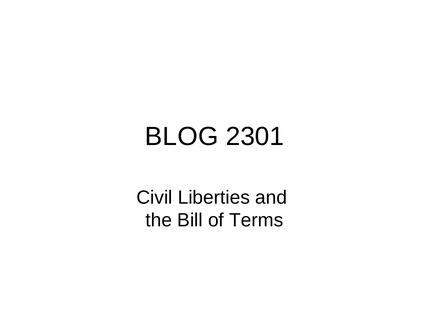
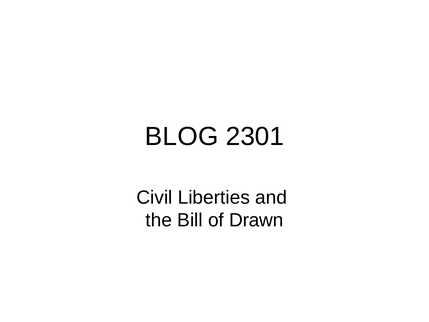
Terms: Terms -> Drawn (256, 220)
